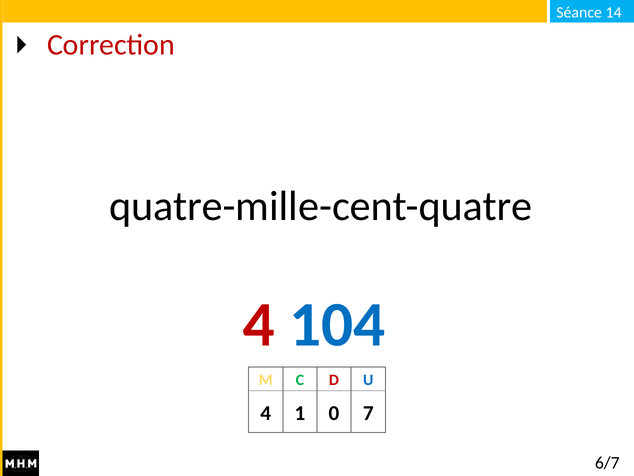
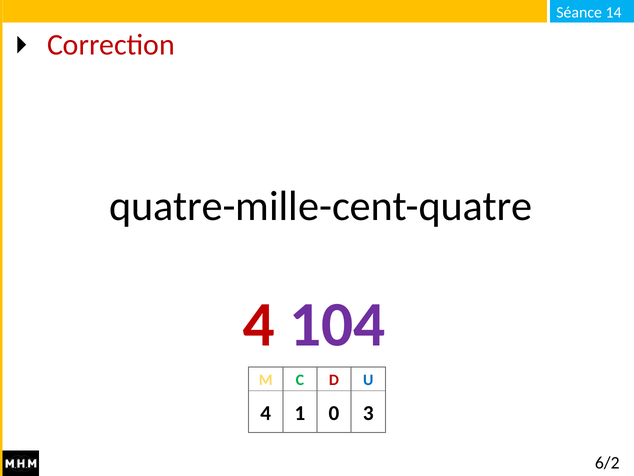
104 colour: blue -> purple (337, 324)
7: 7 -> 3 (368, 413)
6/7: 6/7 -> 6/2 (607, 463)
